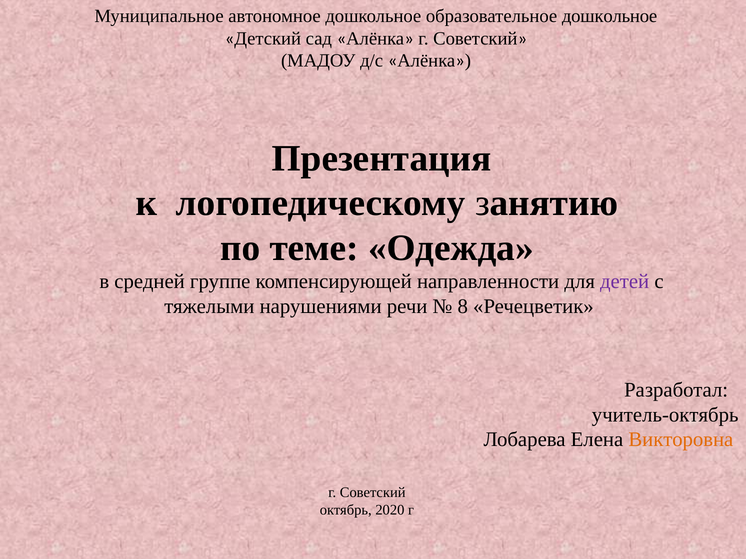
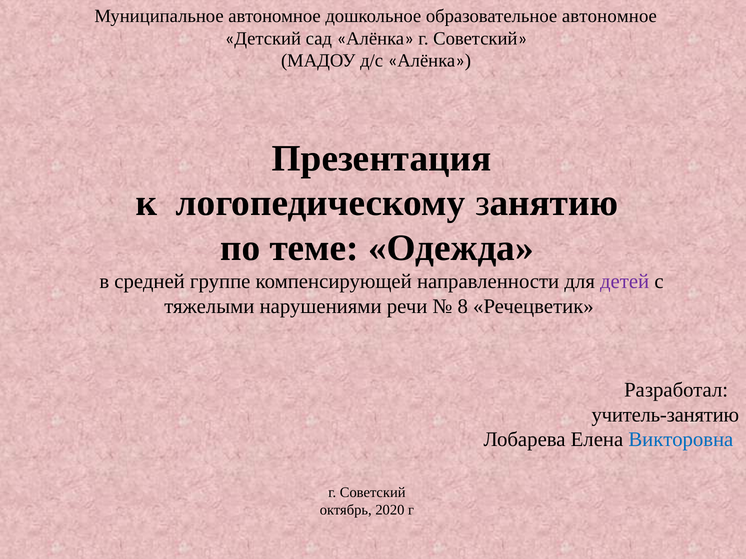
образовательное дошкольное: дошкольное -> автономное (609, 16)
учитель-октябрь: учитель-октябрь -> учитель-занятию (665, 415)
Викторовна colour: orange -> blue (681, 440)
